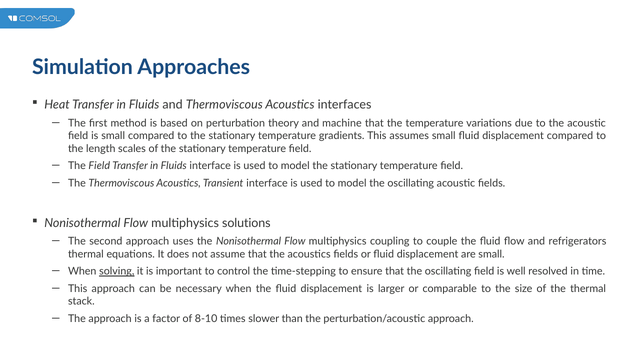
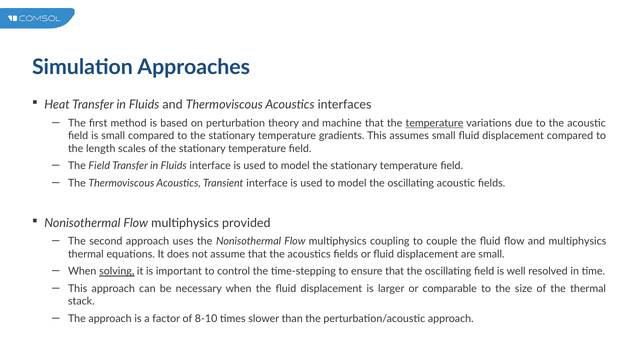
temperature underline: none -> present (435, 123)
solutions: solutions -> provided (246, 223)
and refrigerators: refrigerators -> multiphysics (577, 241)
